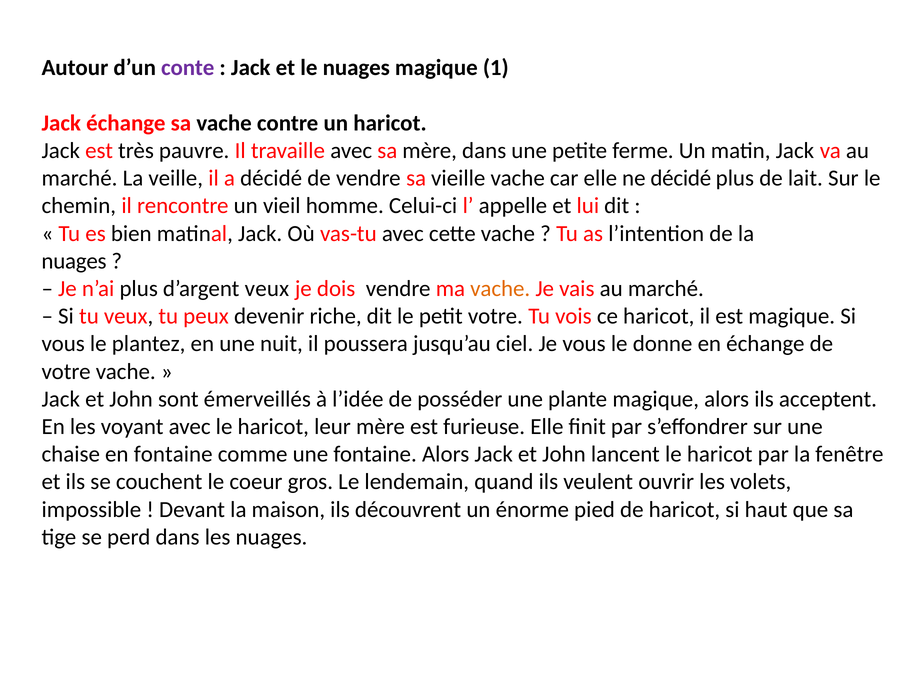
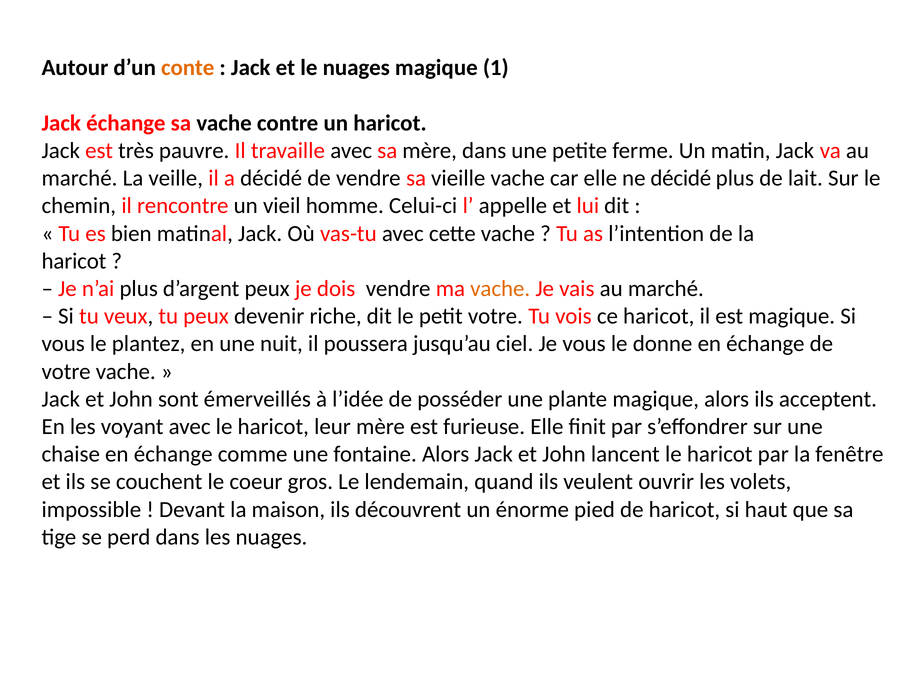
conte colour: purple -> orange (188, 68)
nuages: nuages -> haricot (74, 261)
d’argent veux: veux -> peux (267, 288)
chaise en fontaine: fontaine -> échange (173, 454)
